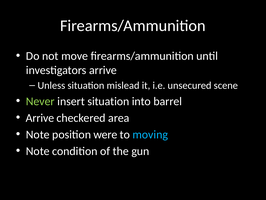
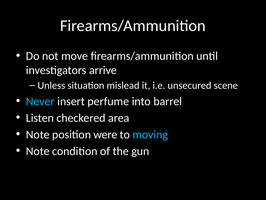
Never colour: light green -> light blue (40, 101)
insert situation: situation -> perfume (108, 101)
Arrive: Arrive -> Listen (40, 118)
